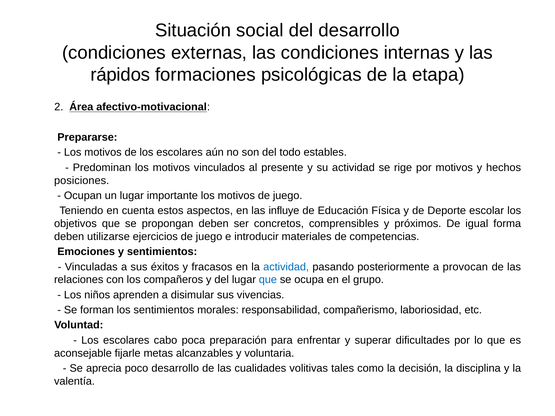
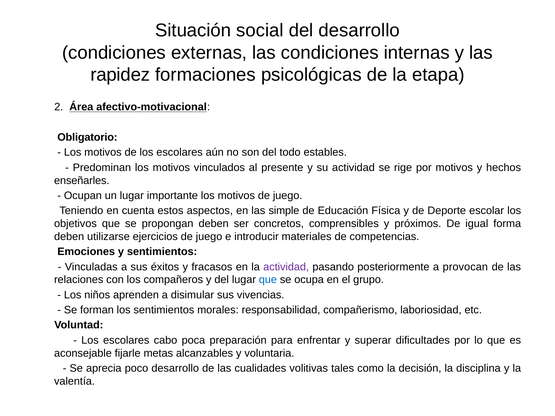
rápidos: rápidos -> rapidez (120, 75)
Prepararse: Prepararse -> Obligatorio (87, 137)
posiciones: posiciones -> enseñarles (82, 181)
influye: influye -> simple (284, 211)
actividad colour: blue -> purple (286, 267)
